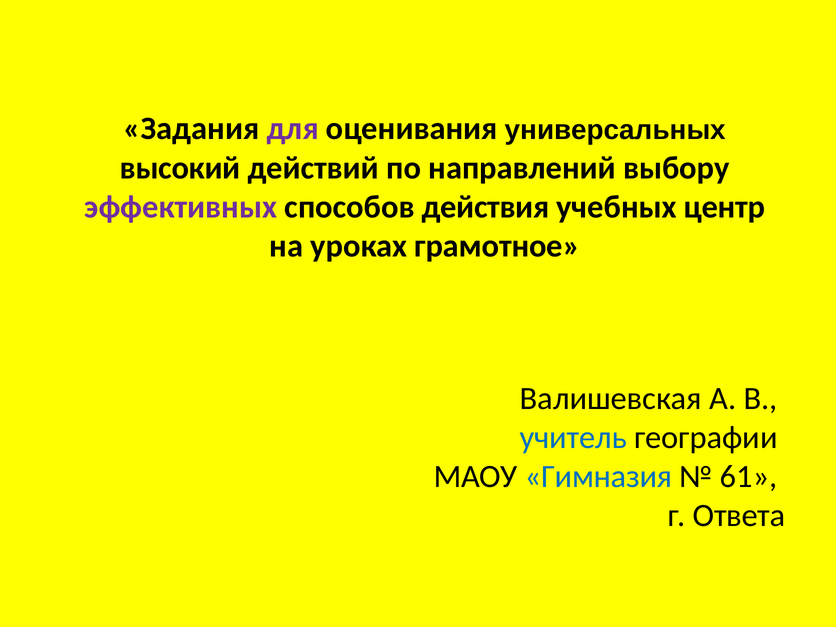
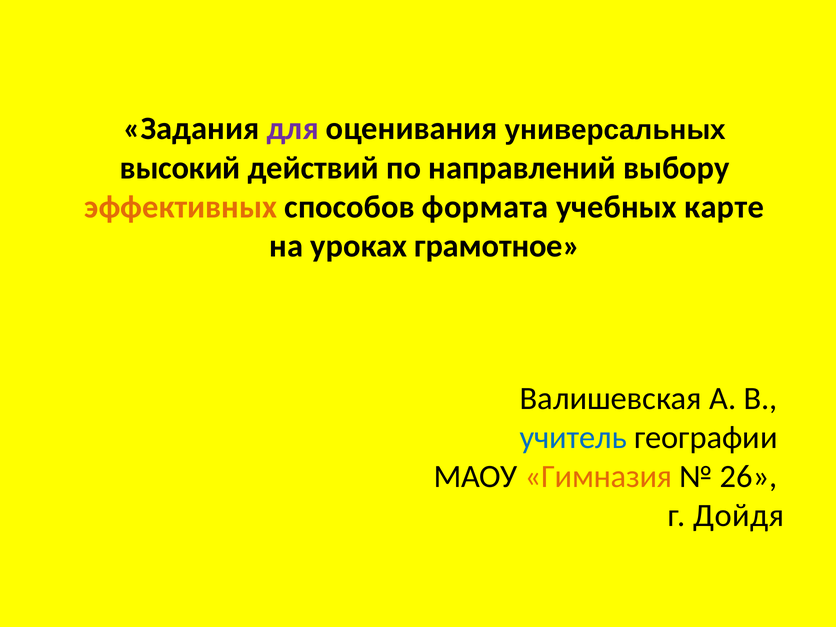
эффективных colour: purple -> orange (181, 207)
действия: действия -> формата (485, 207)
центр: центр -> карте (724, 207)
Гимназия colour: blue -> orange (598, 477)
61: 61 -> 26 (749, 477)
Ответа: Ответа -> Дойдя (739, 516)
